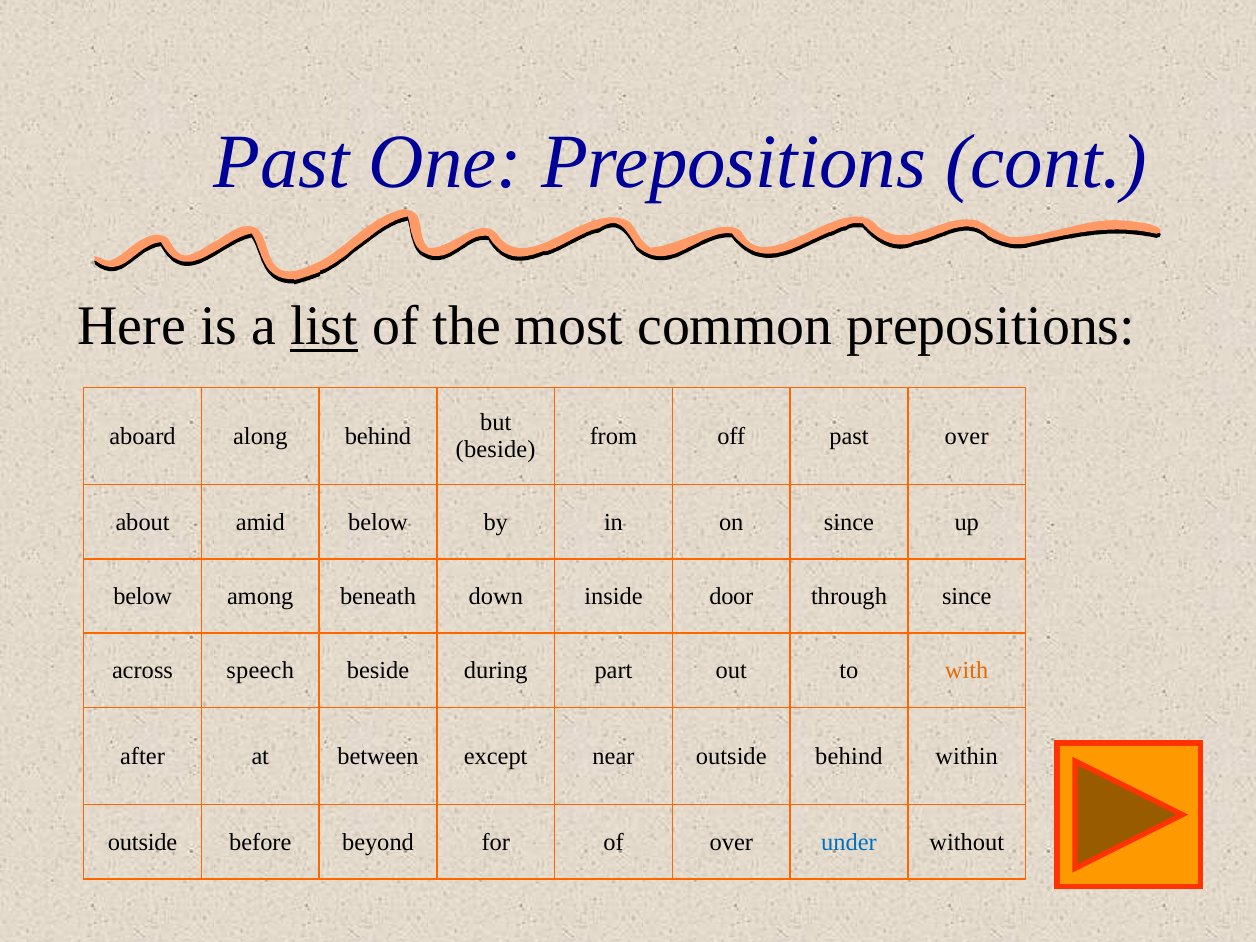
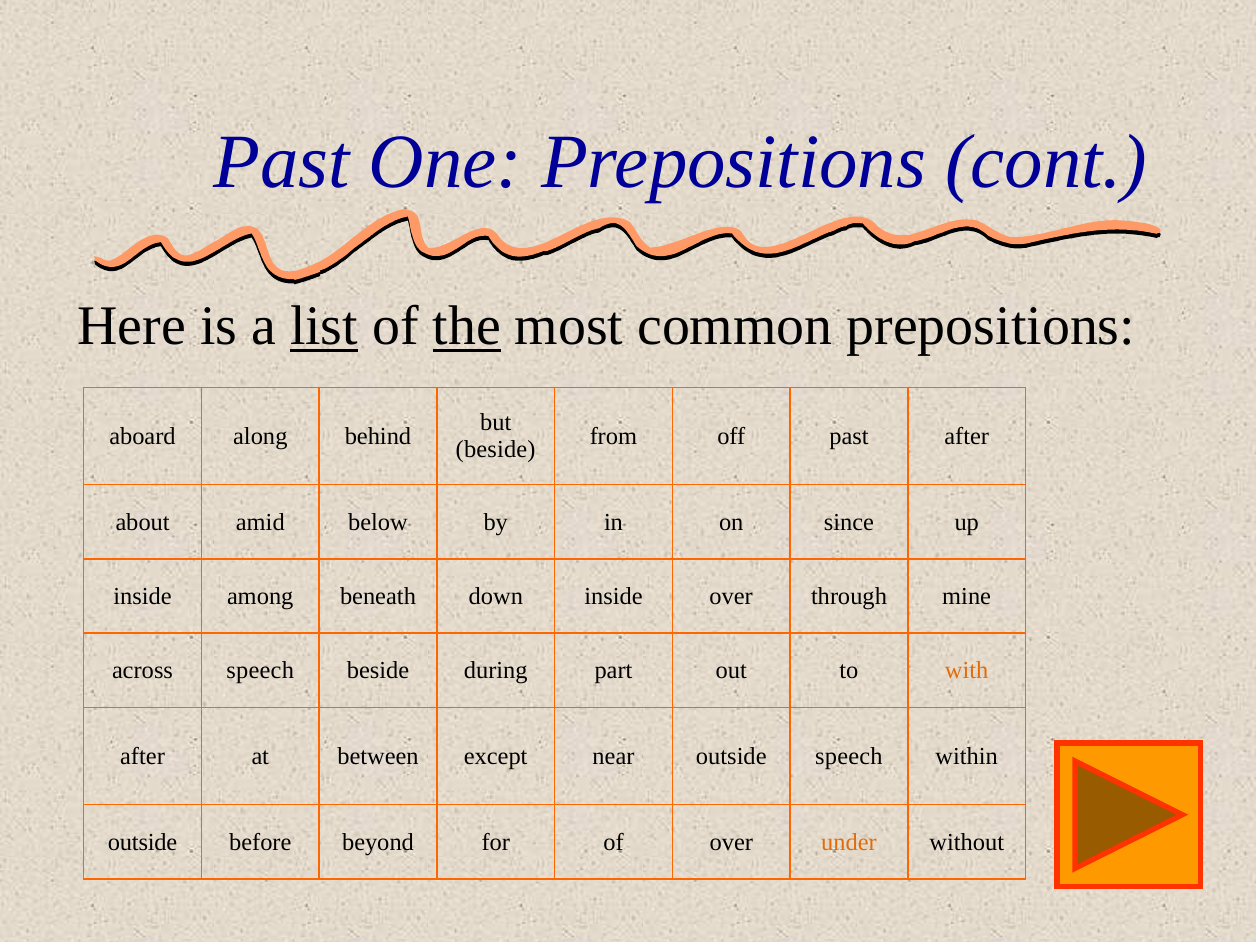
the underline: none -> present (467, 326)
past over: over -> after (967, 436)
below: below -> inside (143, 596)
inside door: door -> over (731, 596)
through since: since -> mine (967, 596)
outside behind: behind -> speech (849, 756)
under colour: blue -> orange (849, 842)
